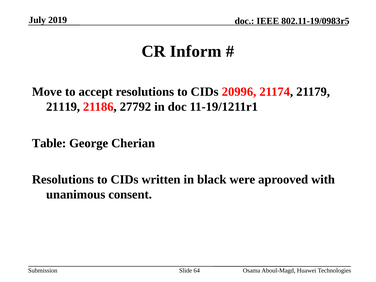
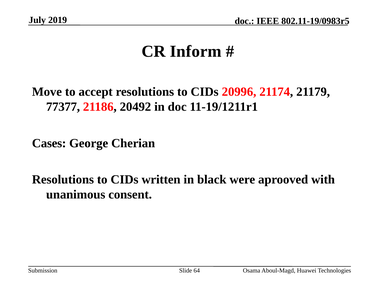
21119: 21119 -> 77377 (63, 107)
27792: 27792 -> 20492 (135, 107)
Table: Table -> Cases (49, 143)
